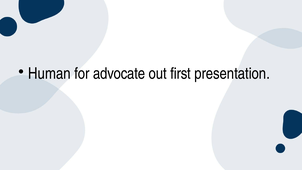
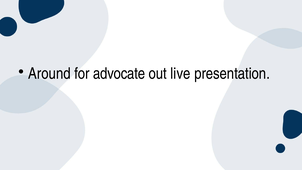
Human: Human -> Around (49, 74)
first: first -> live (180, 74)
